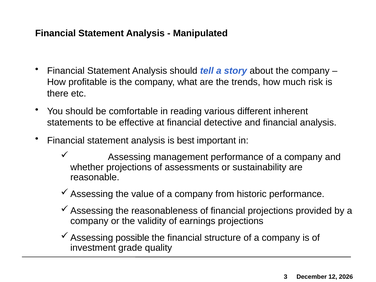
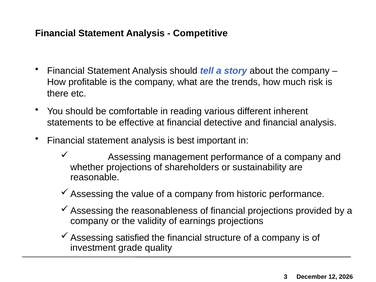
Manipulated: Manipulated -> Competitive (200, 33)
assessments: assessments -> shareholders (192, 167)
possible: possible -> satisfied (132, 238)
